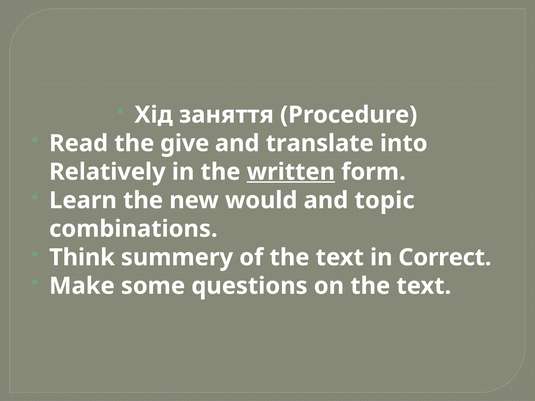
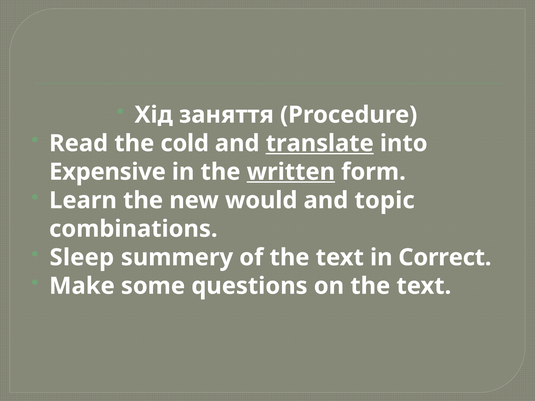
give: give -> cold (185, 143)
translate underline: none -> present (320, 143)
Relatively: Relatively -> Expensive (107, 172)
Think: Think -> Sleep (82, 258)
